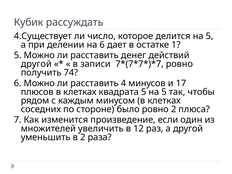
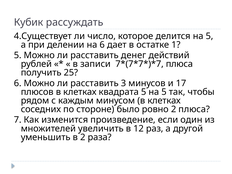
другой: другой -> рублей (36, 64)
ровно: ровно -> плюса (179, 64)
74: 74 -> 25 (71, 73)
4: 4 -> 3 (124, 83)
